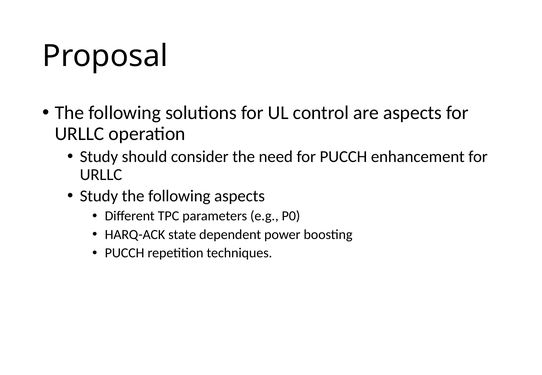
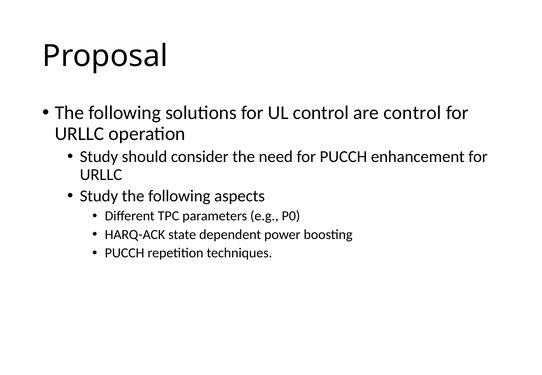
are aspects: aspects -> control (412, 113)
